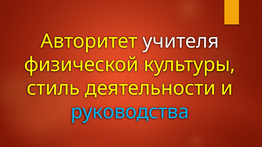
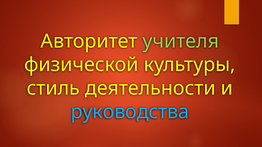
учителя colour: white -> light green (181, 41)
